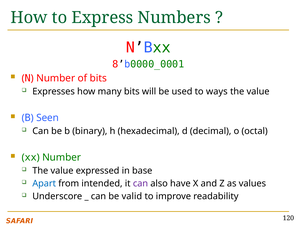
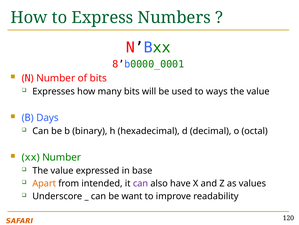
Seen: Seen -> Days (48, 117)
Apart colour: blue -> orange (44, 183)
valid: valid -> want (132, 196)
